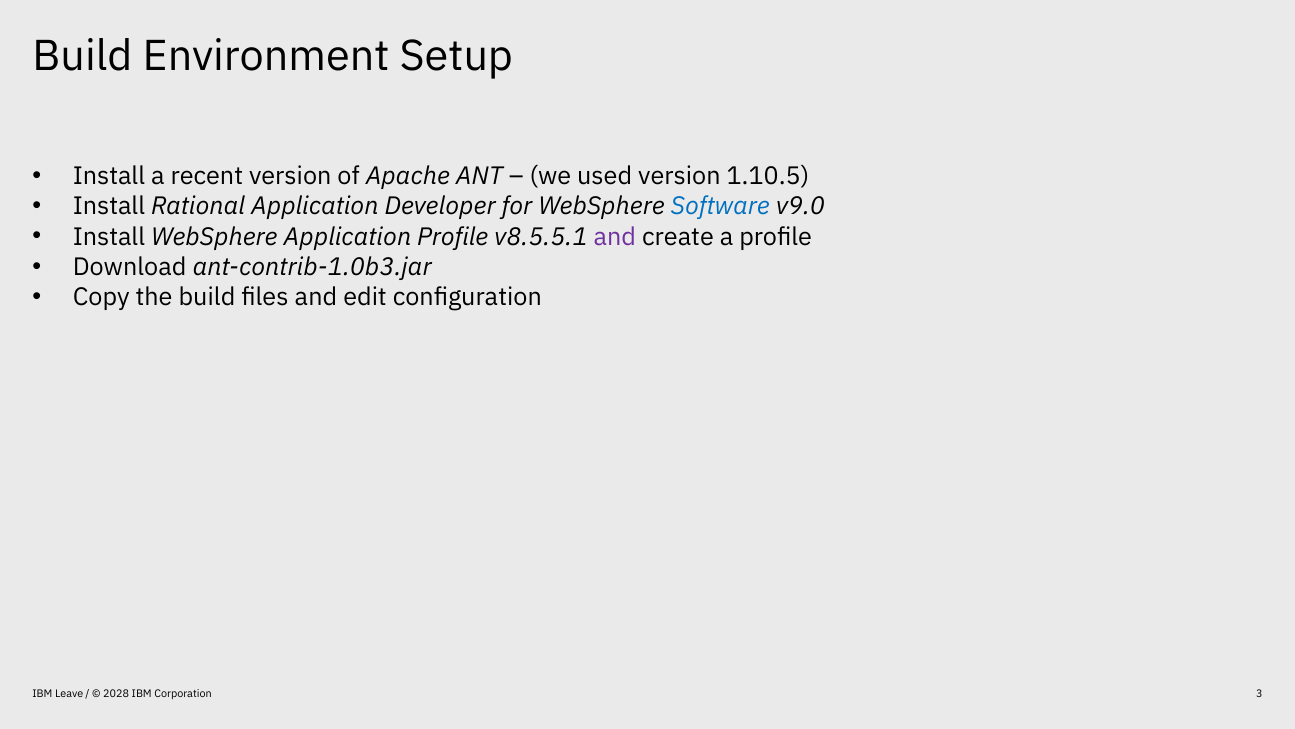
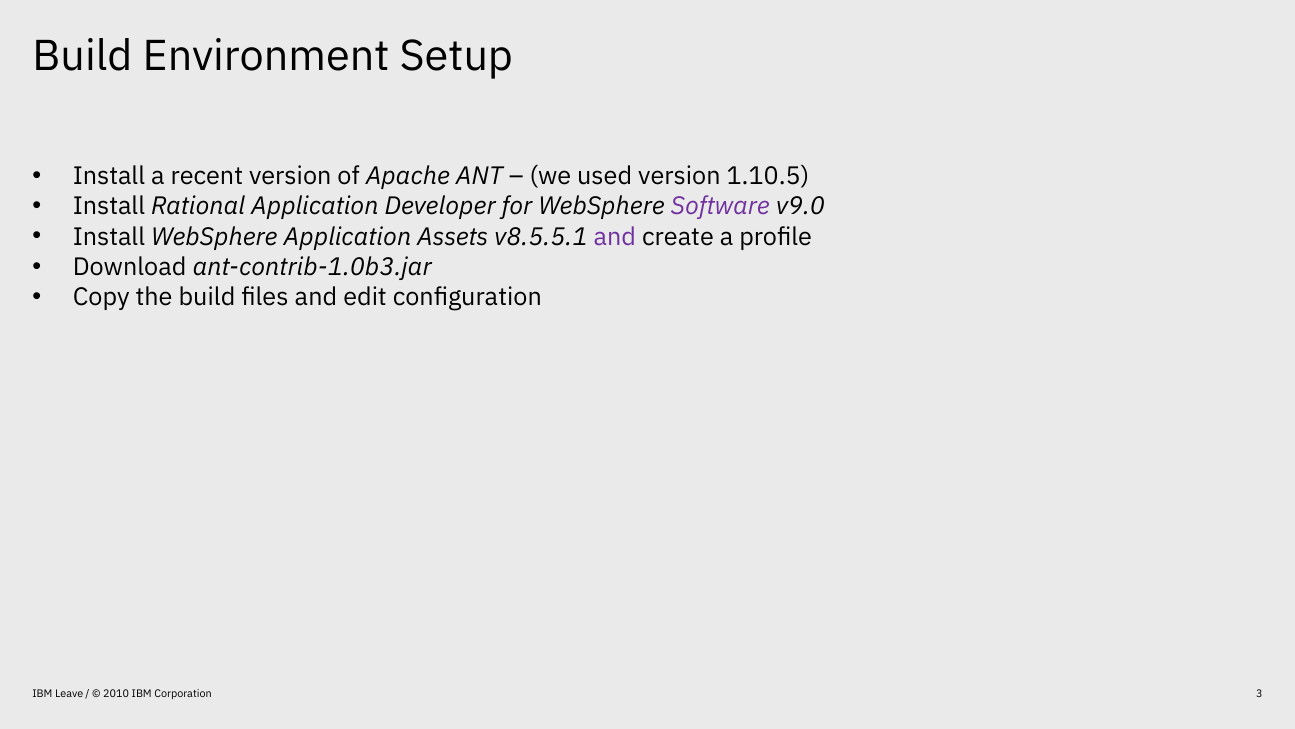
Software colour: blue -> purple (720, 206)
Application Profile: Profile -> Assets (453, 237)
2028: 2028 -> 2010 (116, 693)
